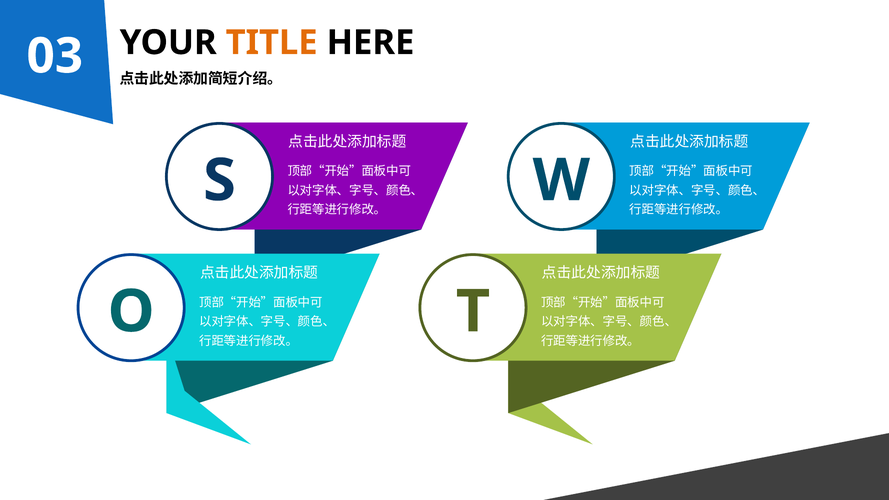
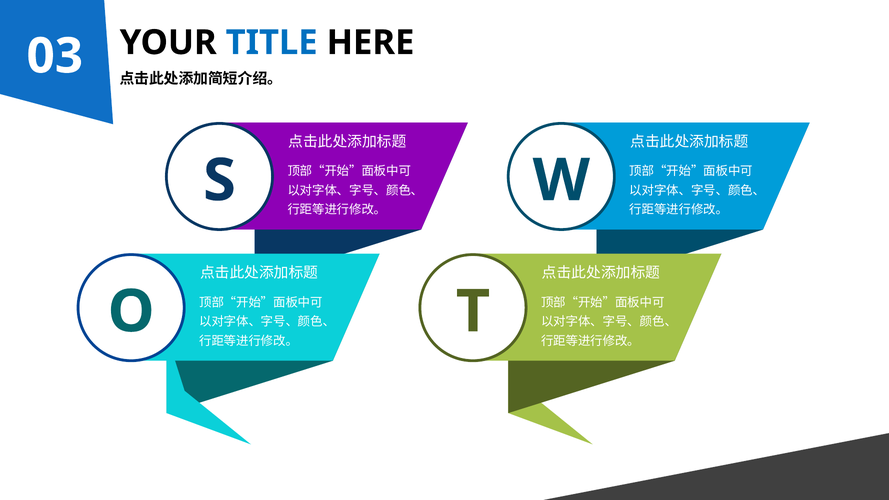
TITLE colour: orange -> blue (272, 43)
